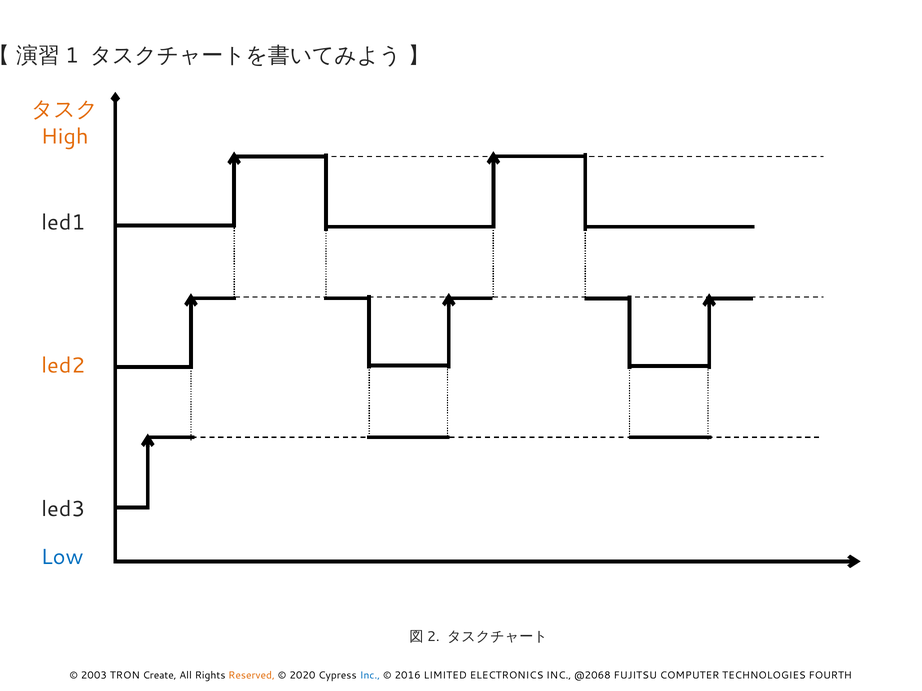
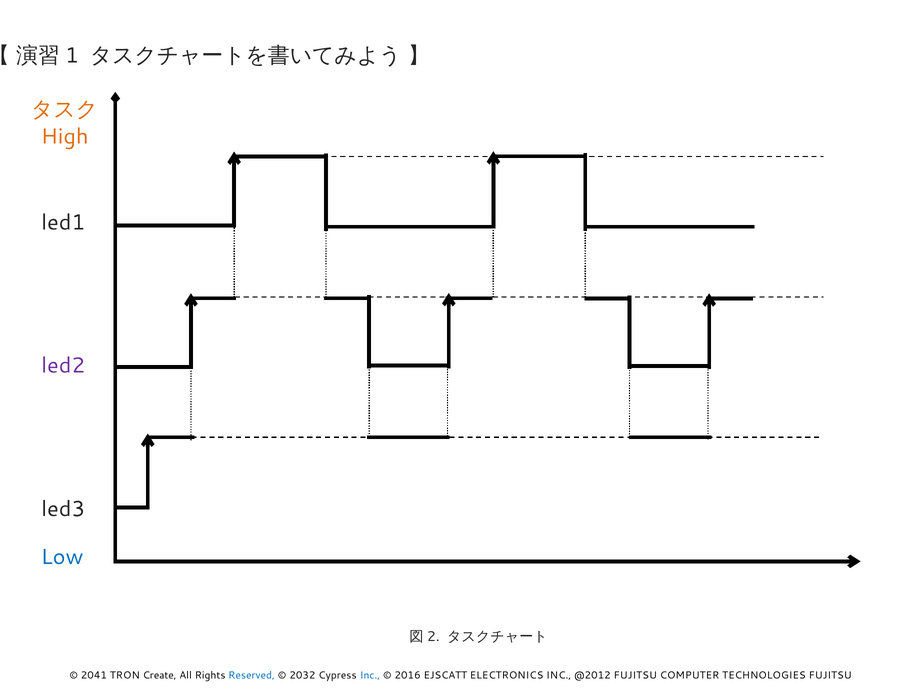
led2 colour: orange -> purple (63, 366)
2003: 2003 -> 2041 (94, 676)
Reserved colour: orange -> blue (252, 676)
2020: 2020 -> 2032 (302, 676)
LIMITED: LIMITED -> EJSCATT (445, 676)
@2068: @2068 -> @2012 (592, 676)
TECHNOLOGIES FOURTH: FOURTH -> FUJITSU (830, 676)
